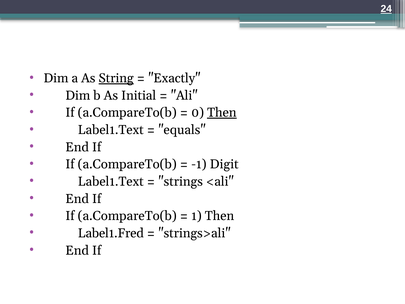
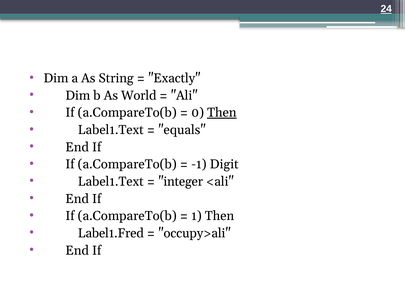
String underline: present -> none (116, 78)
Initial: Initial -> World (139, 95)
strings: strings -> integer (181, 181)
strings>ali: strings>ali -> occupy>ali (194, 233)
